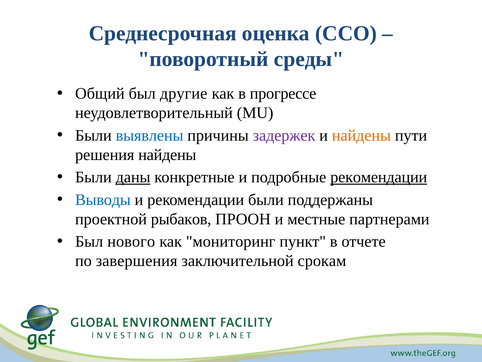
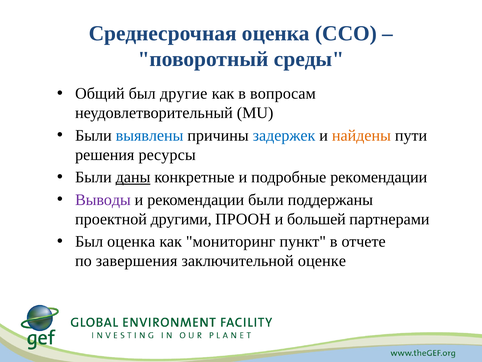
прогрессе: прогрессе -> вопросам (283, 94)
задержек colour: purple -> blue (284, 135)
решения найдены: найдены -> ресурсы (167, 155)
рекомендации underline: present -> none (379, 177)
Выводы colour: blue -> purple (103, 200)
рыбаков: рыбаков -> другими (181, 219)
местные: местные -> большей (316, 219)
Был нового: нового -> оценка (131, 241)
срокам: срокам -> оценке (322, 261)
